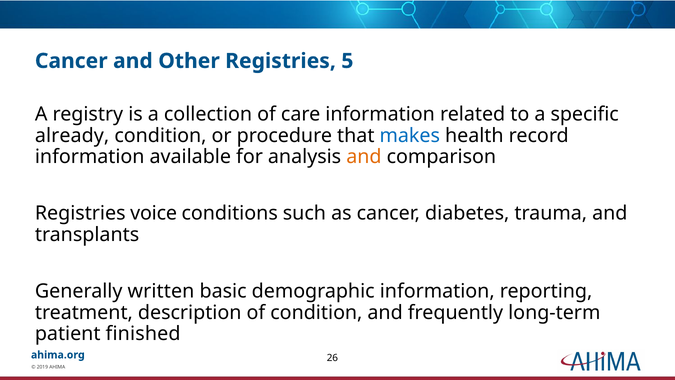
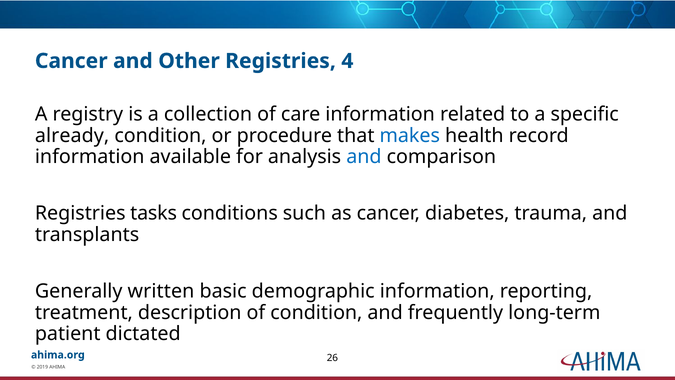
5: 5 -> 4 (347, 61)
and colour: orange -> blue (364, 157)
voice: voice -> tasks (154, 213)
finished: finished -> dictated (143, 334)
